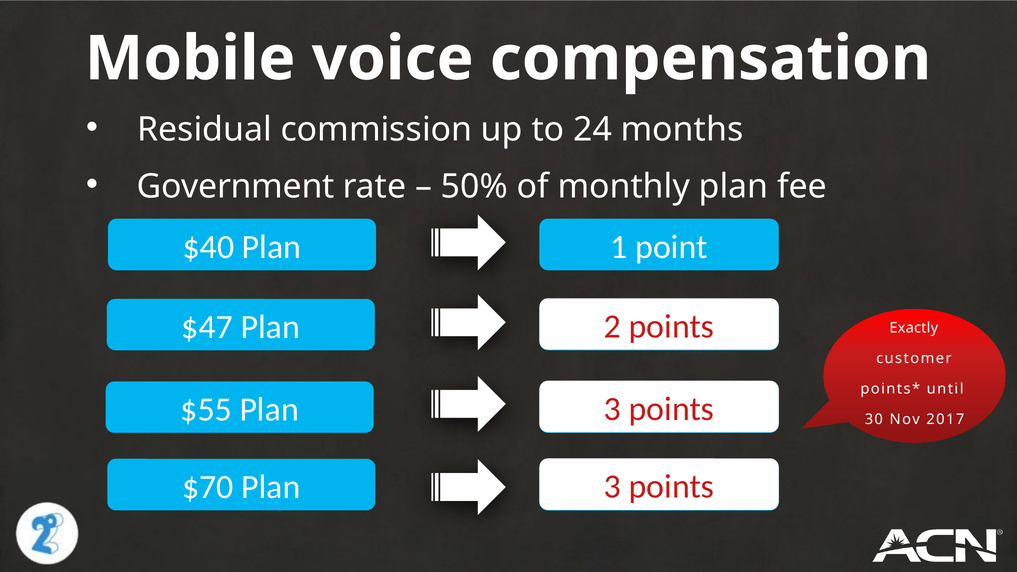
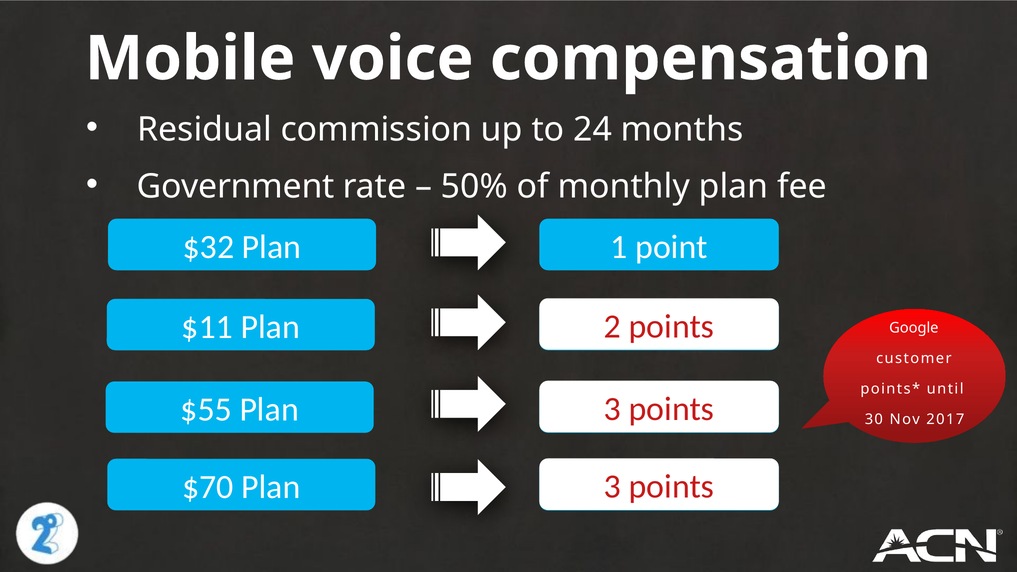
$40: $40 -> $32 (208, 247)
$47: $47 -> $11 (207, 327)
Exactly: Exactly -> Google (914, 328)
